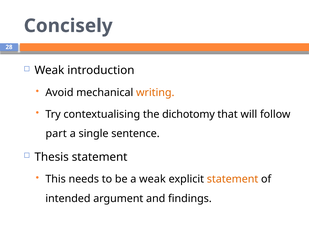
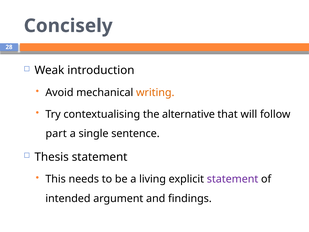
dichotomy: dichotomy -> alternative (188, 114)
a weak: weak -> living (153, 179)
statement colour: orange -> purple (233, 179)
